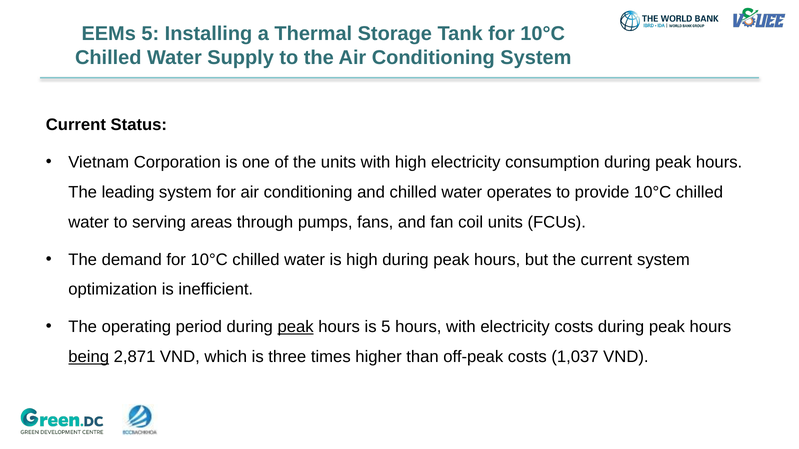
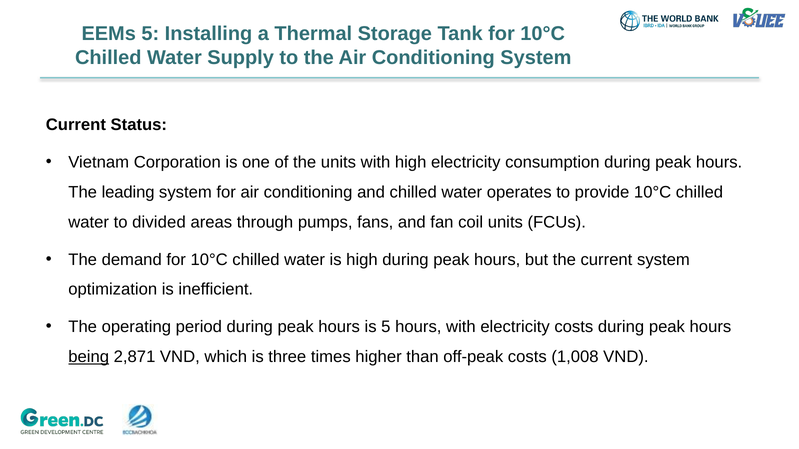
serving: serving -> divided (159, 222)
peak underline: present -> none (296, 327)
1,037: 1,037 -> 1,008 (575, 357)
